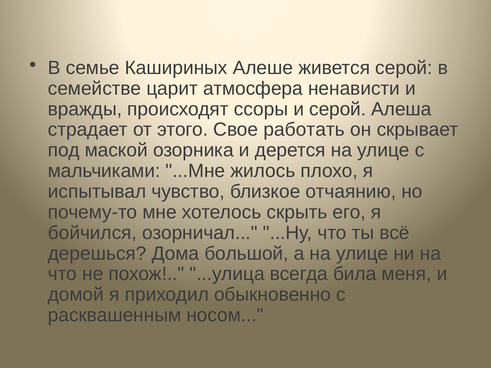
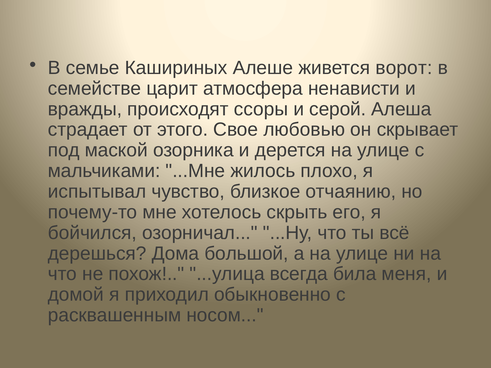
живется серой: серой -> ворот (404, 68)
работать: работать -> любовью (304, 130)
